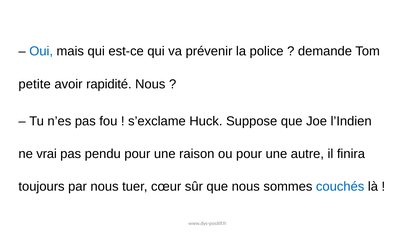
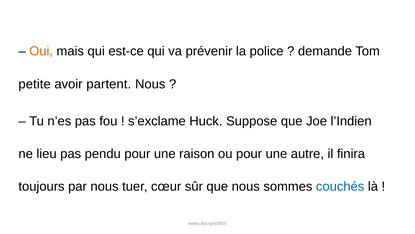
Oui colour: blue -> orange (41, 51)
rapidité: rapidité -> partent (109, 84)
vrai: vrai -> lieu (47, 154)
